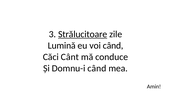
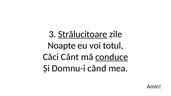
Lumină: Lumină -> Noapte (62, 46)
voi când: când -> totul (113, 46)
conduce underline: none -> present (112, 57)
